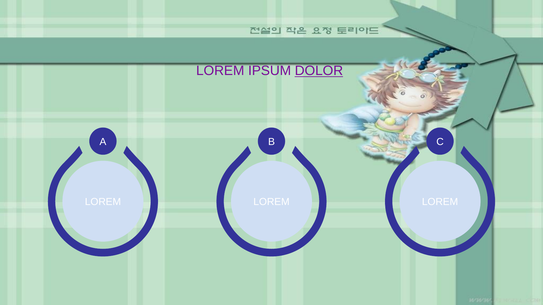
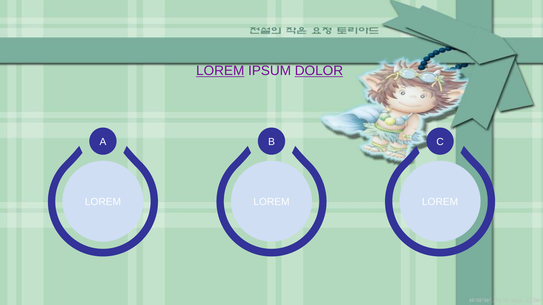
LOREM underline: none -> present (220, 71)
